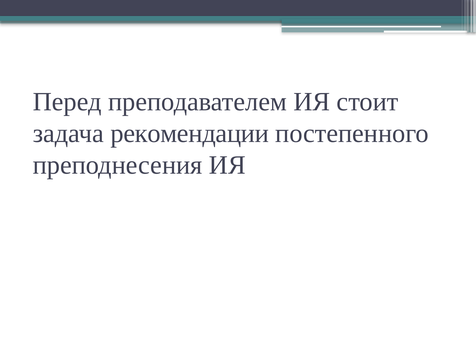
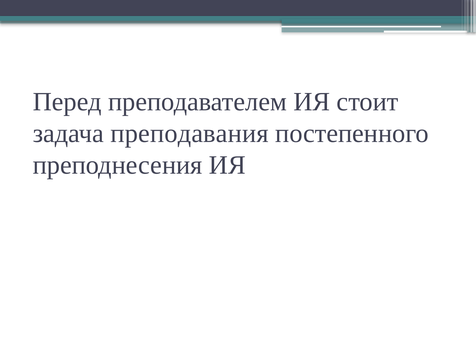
рекомендации: рекомендации -> преподавания (190, 133)
